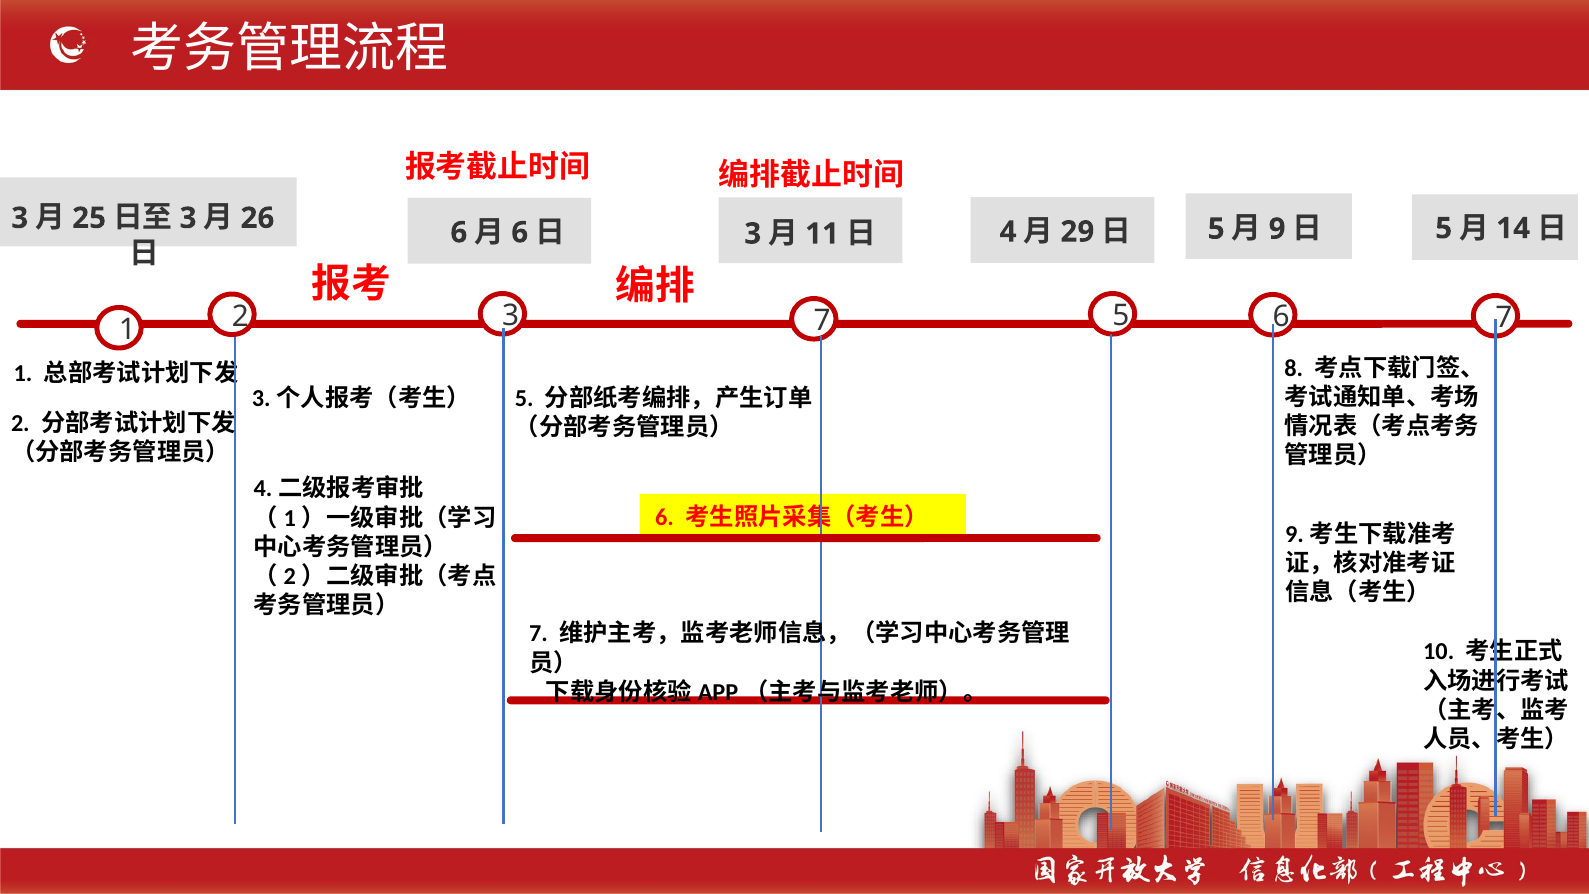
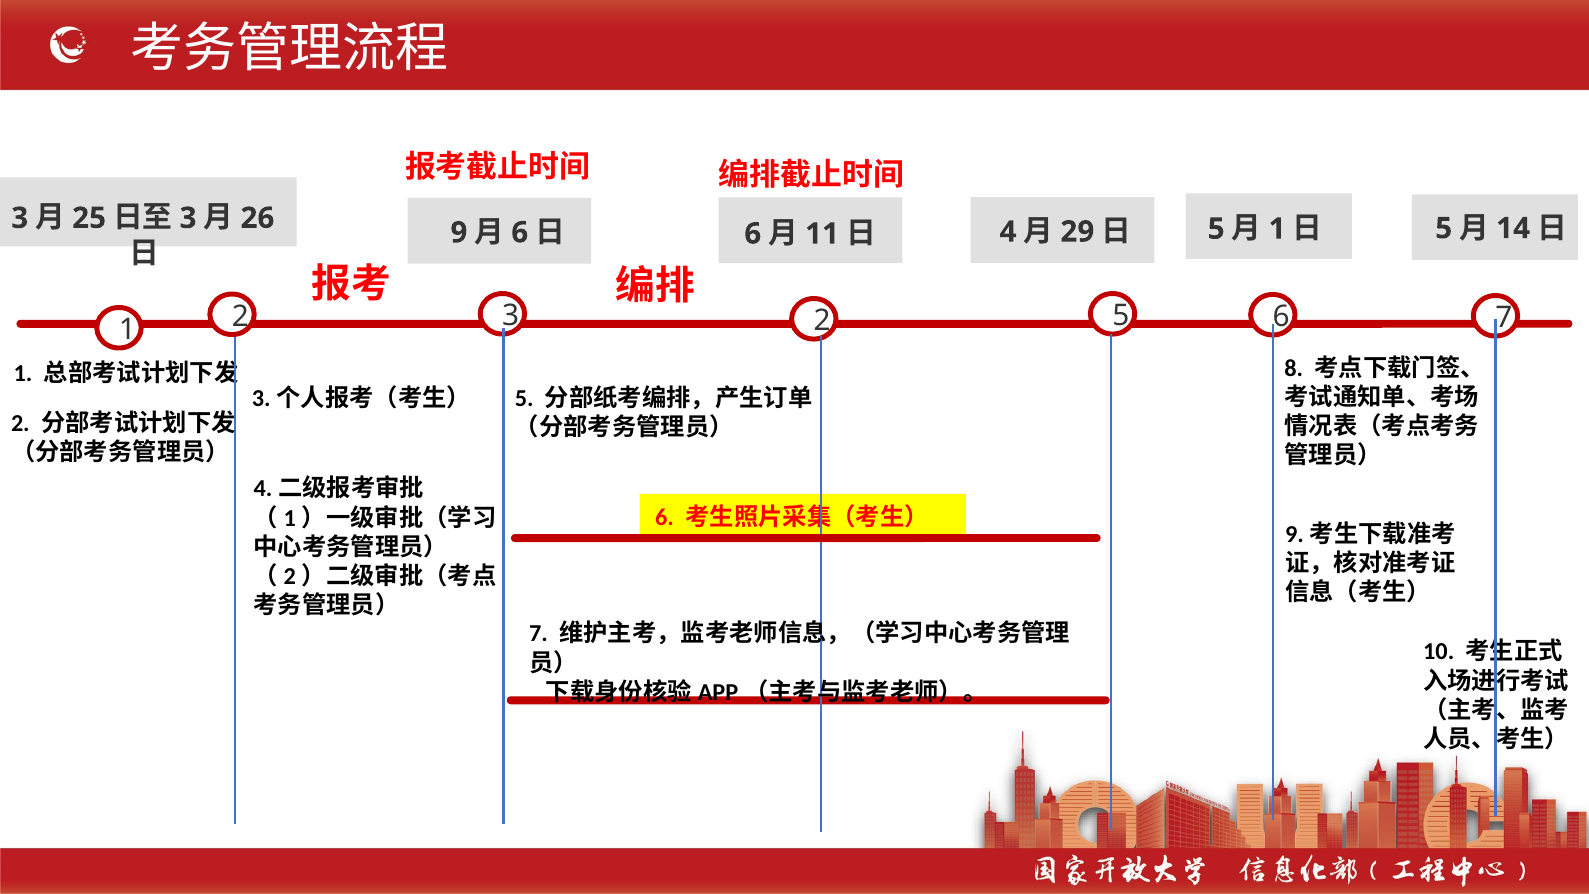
9: 9 -> 1 (1277, 229)
6: 6 -> 9 (459, 233)
3: 3 -> 6 (753, 234)
3 7: 7 -> 2 (822, 321)
